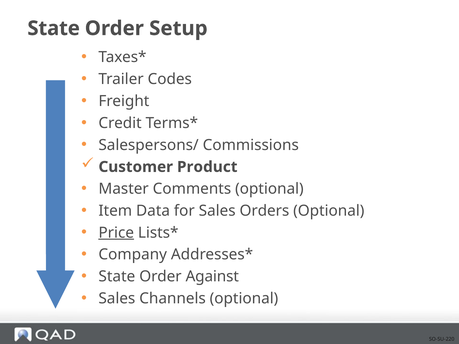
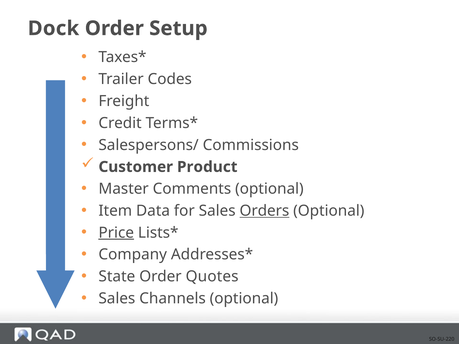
State: State -> Dock (53, 28)
Orders underline: none -> present (264, 211)
Against: Against -> Quotes (212, 277)
